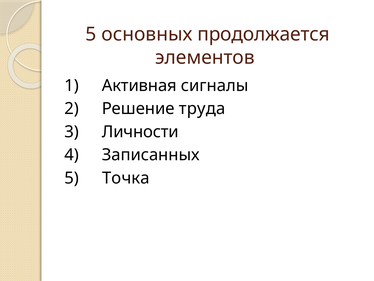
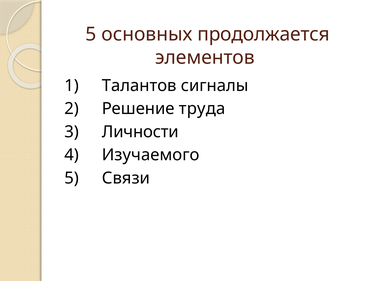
Активная: Активная -> Талантов (139, 85)
Записанных: Записанных -> Изучаемого (151, 155)
Точка: Точка -> Связи (126, 178)
